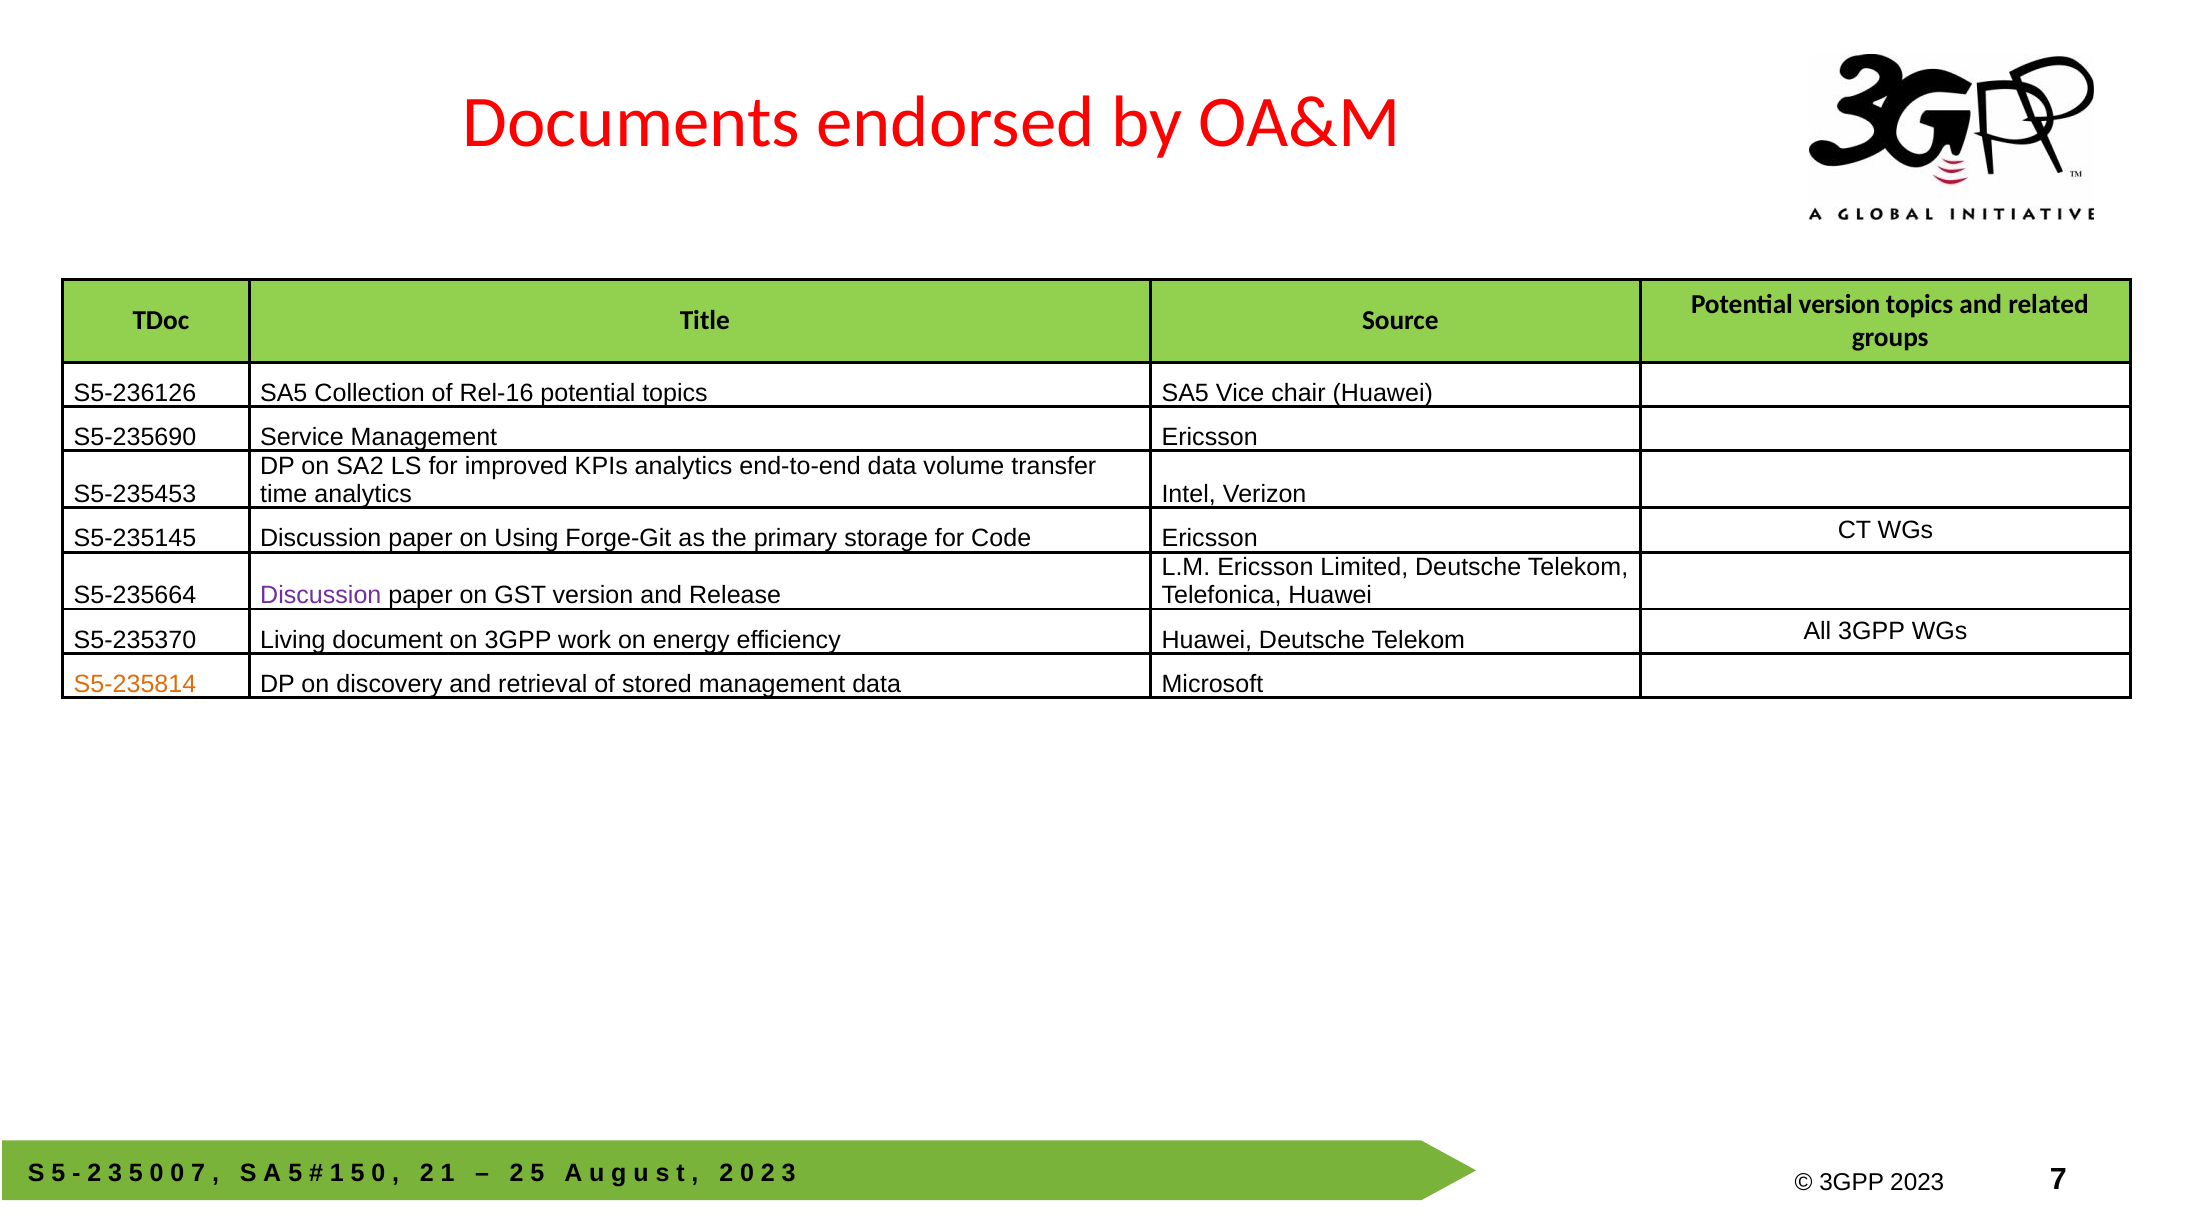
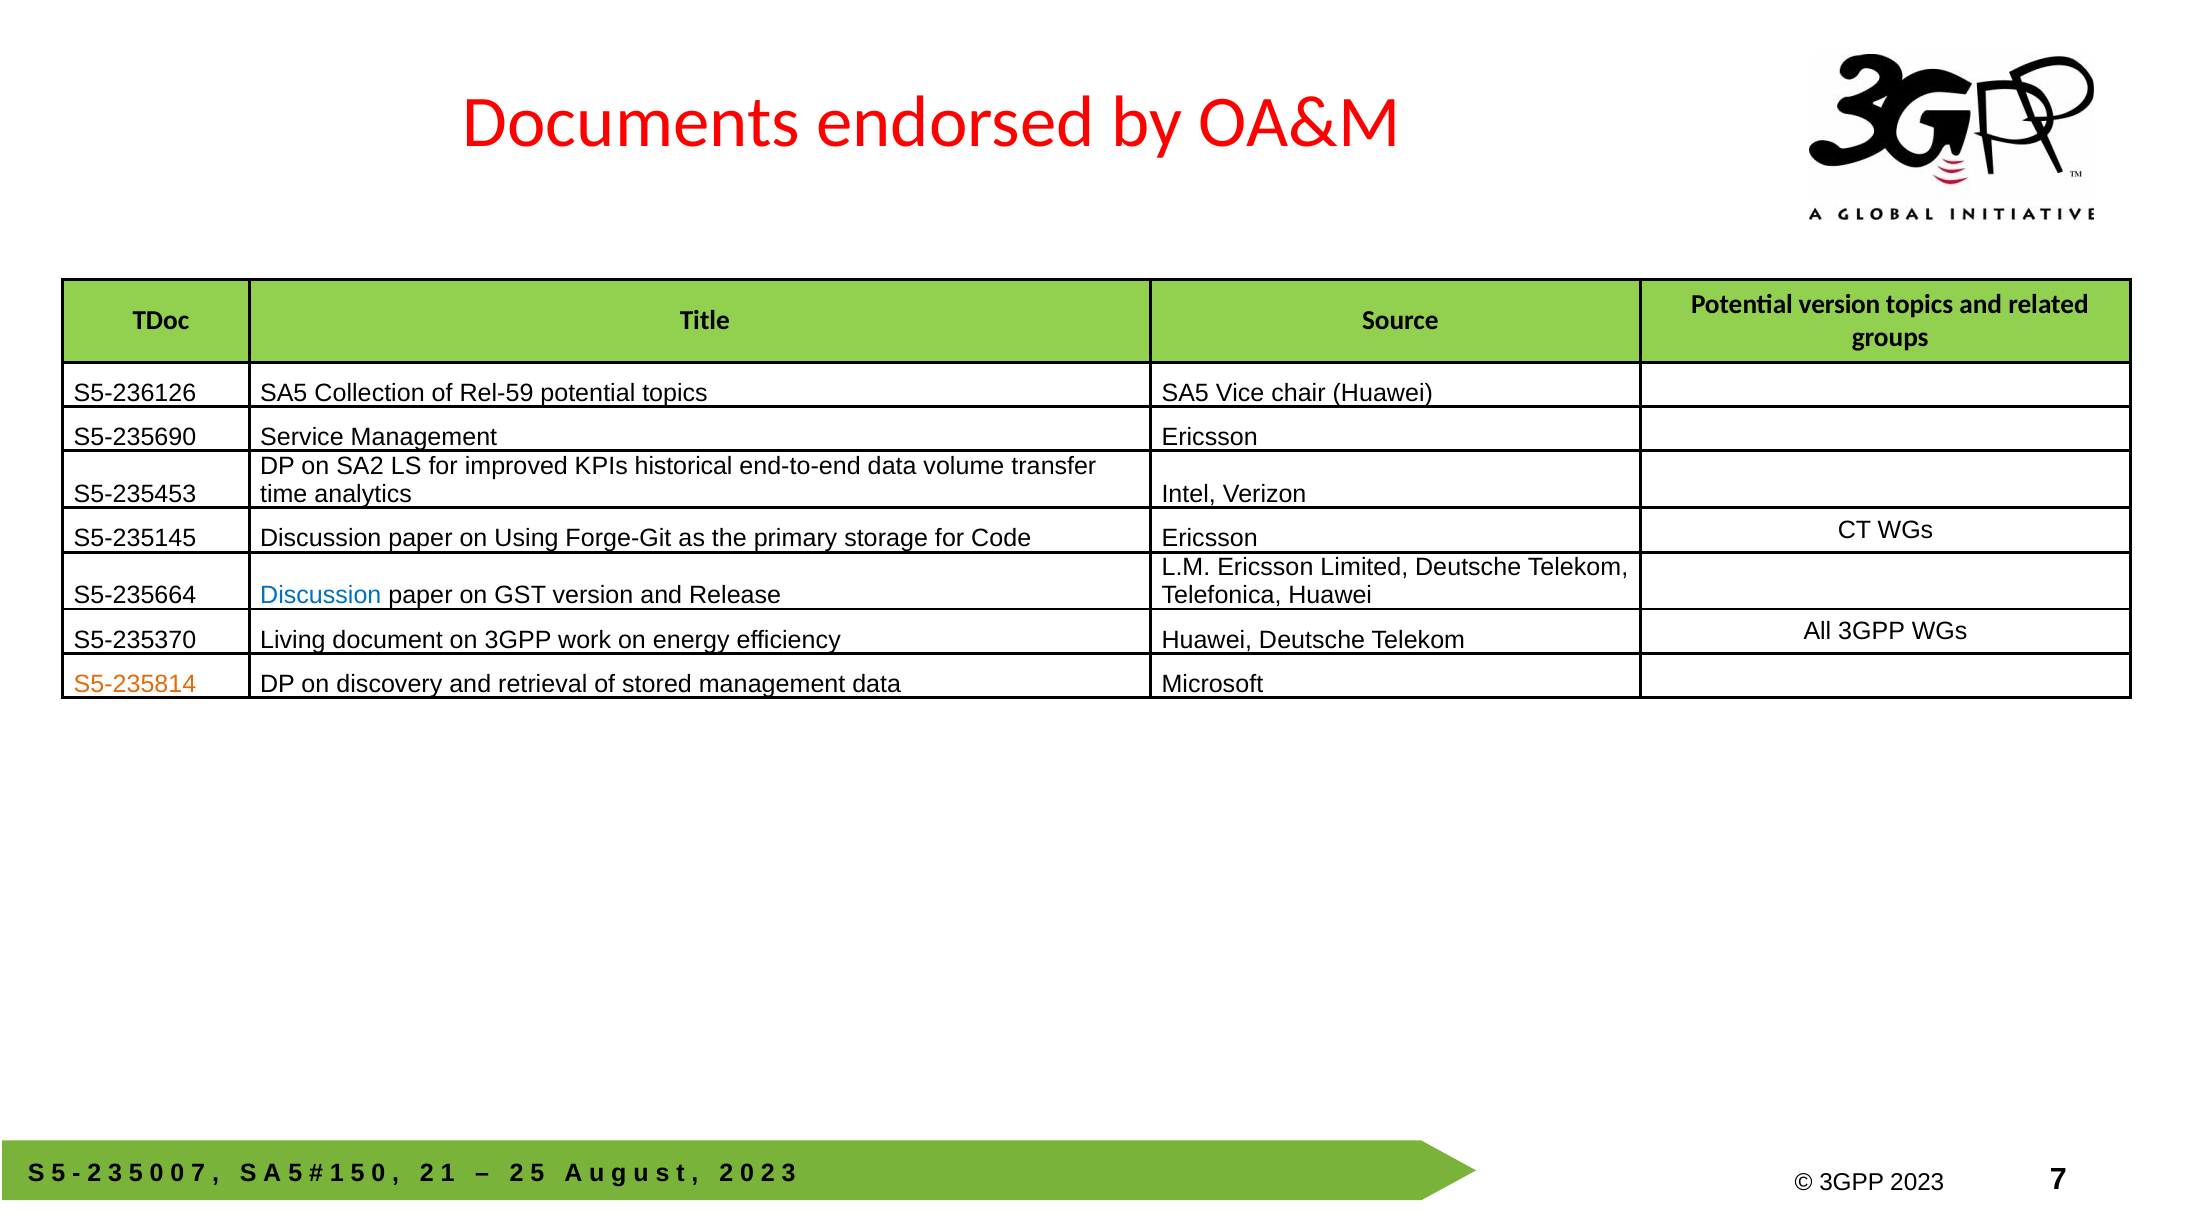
Rel-16: Rel-16 -> Rel-59 (497, 393)
KPIs analytics: analytics -> historical (684, 466)
Discussion colour: purple -> blue (321, 596)
